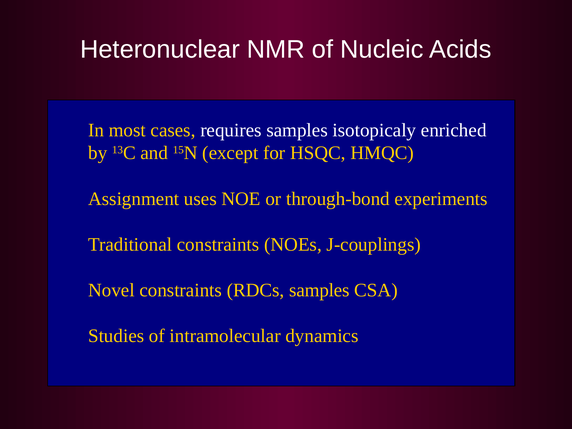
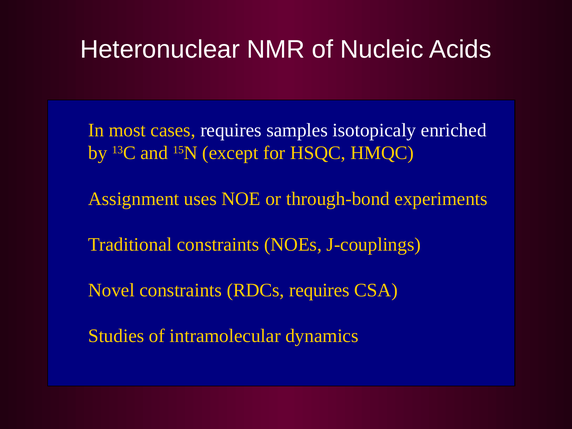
RDCs samples: samples -> requires (319, 290)
